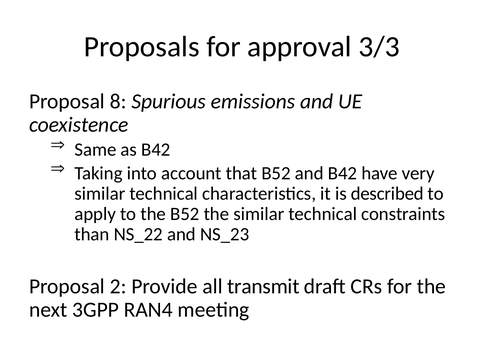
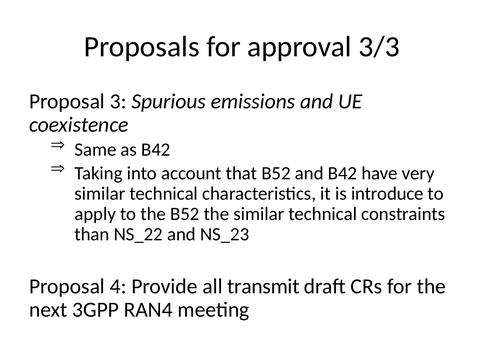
8: 8 -> 3 (118, 102)
described: described -> introduce (387, 194)
2: 2 -> 4 (118, 286)
